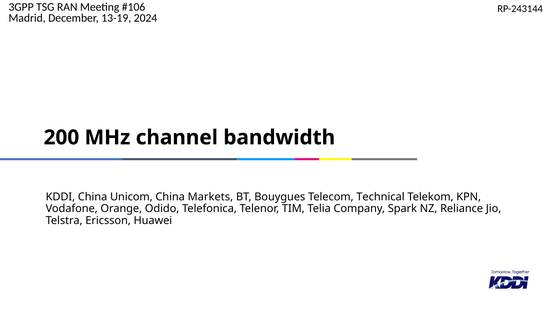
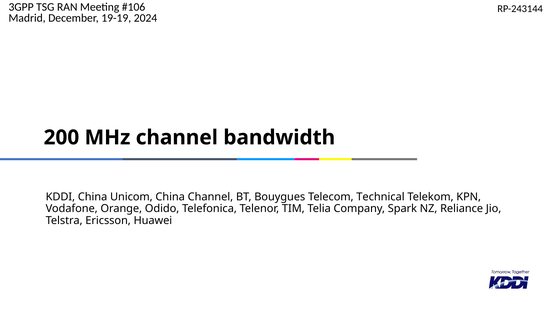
13-19: 13-19 -> 19-19 (116, 18)
China Markets: Markets -> Channel (210, 197)
